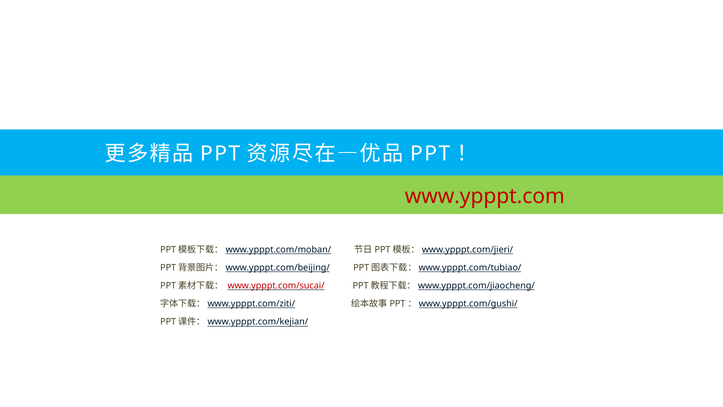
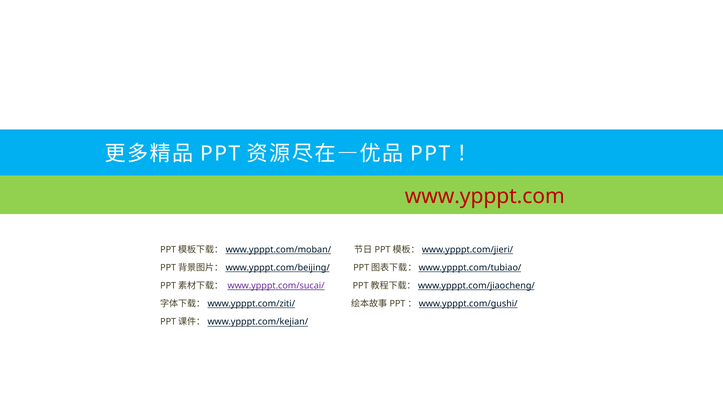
www.ypppt.com/sucai/ colour: red -> purple (276, 286)
